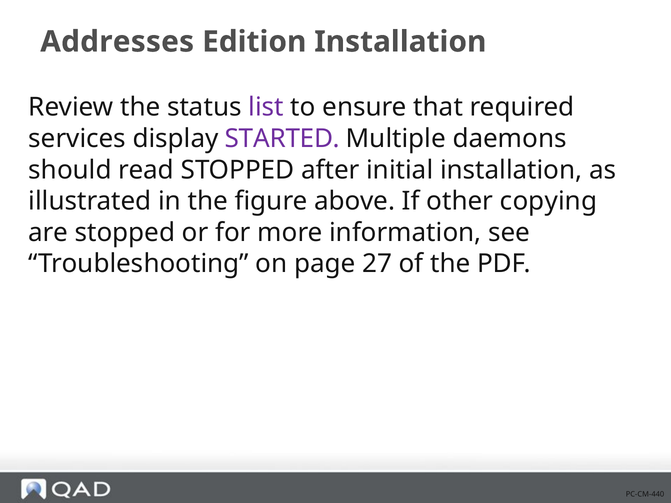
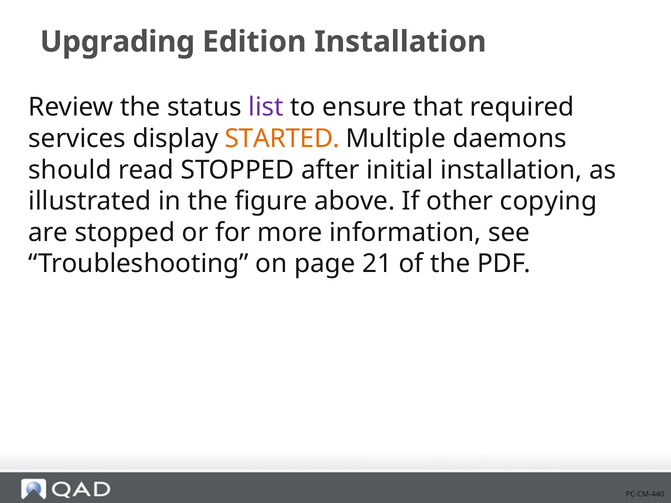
Addresses: Addresses -> Upgrading (117, 42)
STARTED colour: purple -> orange (282, 139)
27: 27 -> 21 (377, 264)
